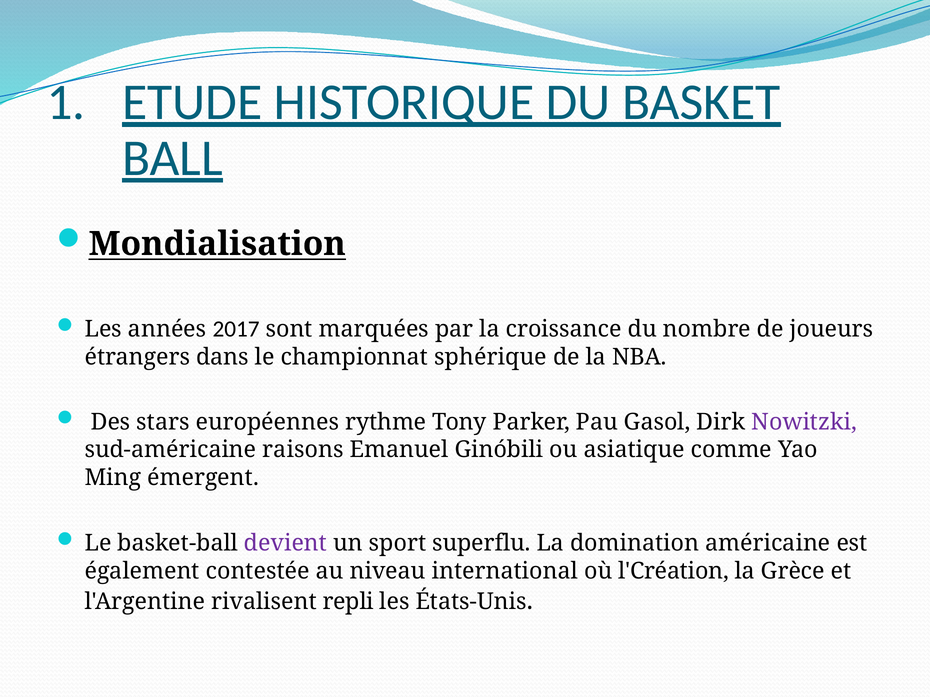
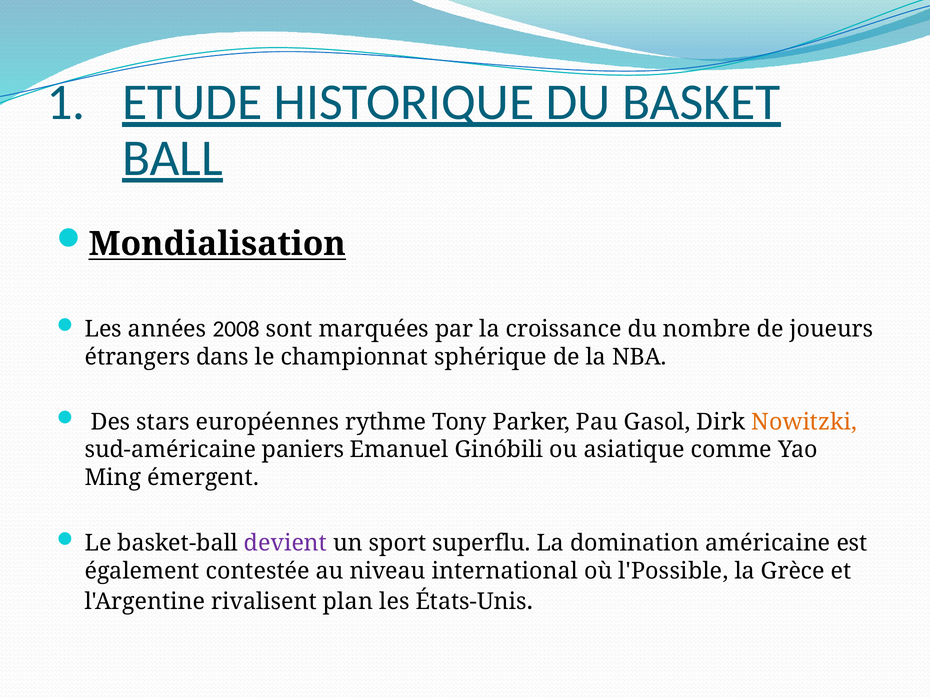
2017: 2017 -> 2008 (236, 329)
Nowitzki colour: purple -> orange (804, 422)
raisons: raisons -> paniers (303, 450)
l'Création: l'Création -> l'Possible (673, 572)
repli: repli -> plan (348, 602)
